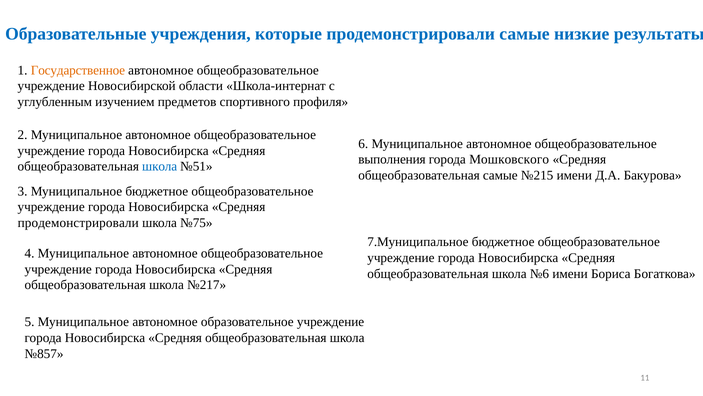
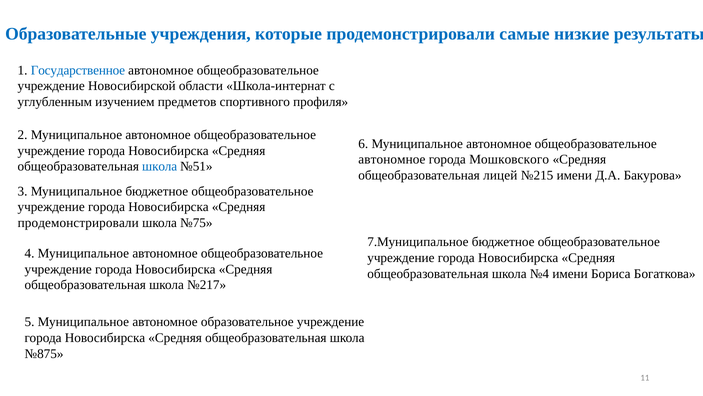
Государственное colour: orange -> blue (78, 70)
выполнения: выполнения -> автономное (392, 159)
общеобразовательная самые: самые -> лицей (500, 175)
№6: №6 -> №4 (539, 273)
№857: №857 -> №875 (44, 353)
